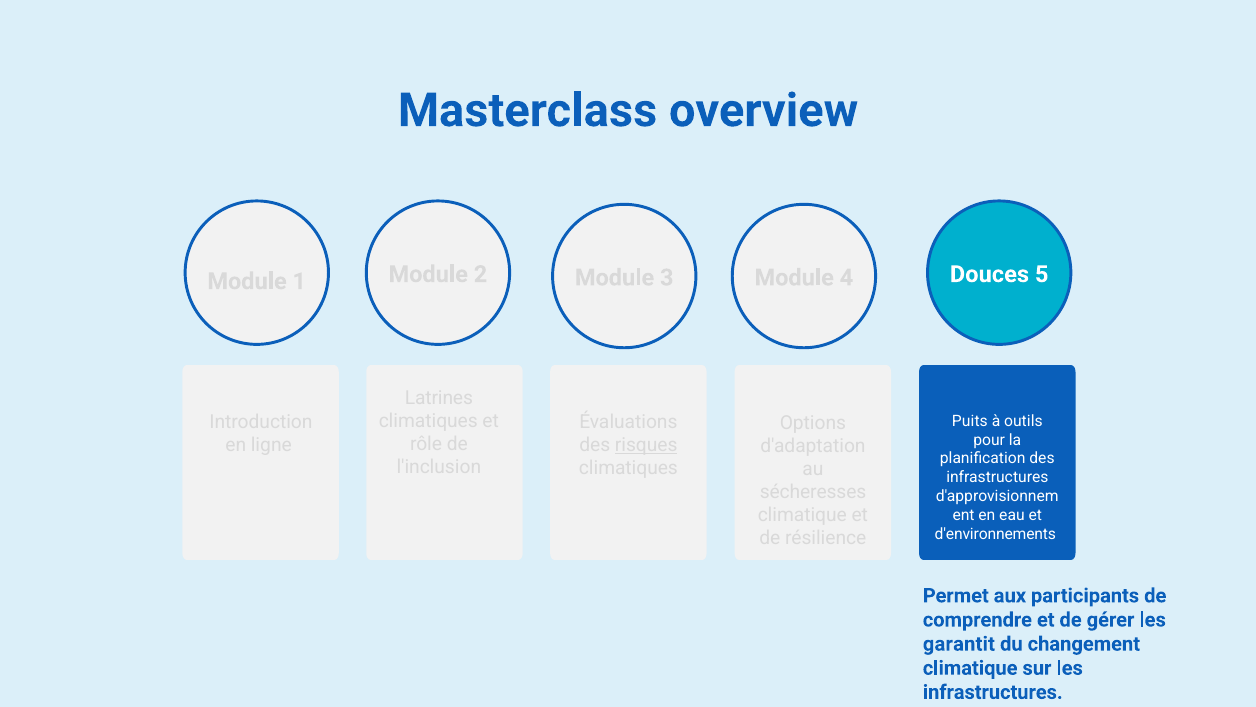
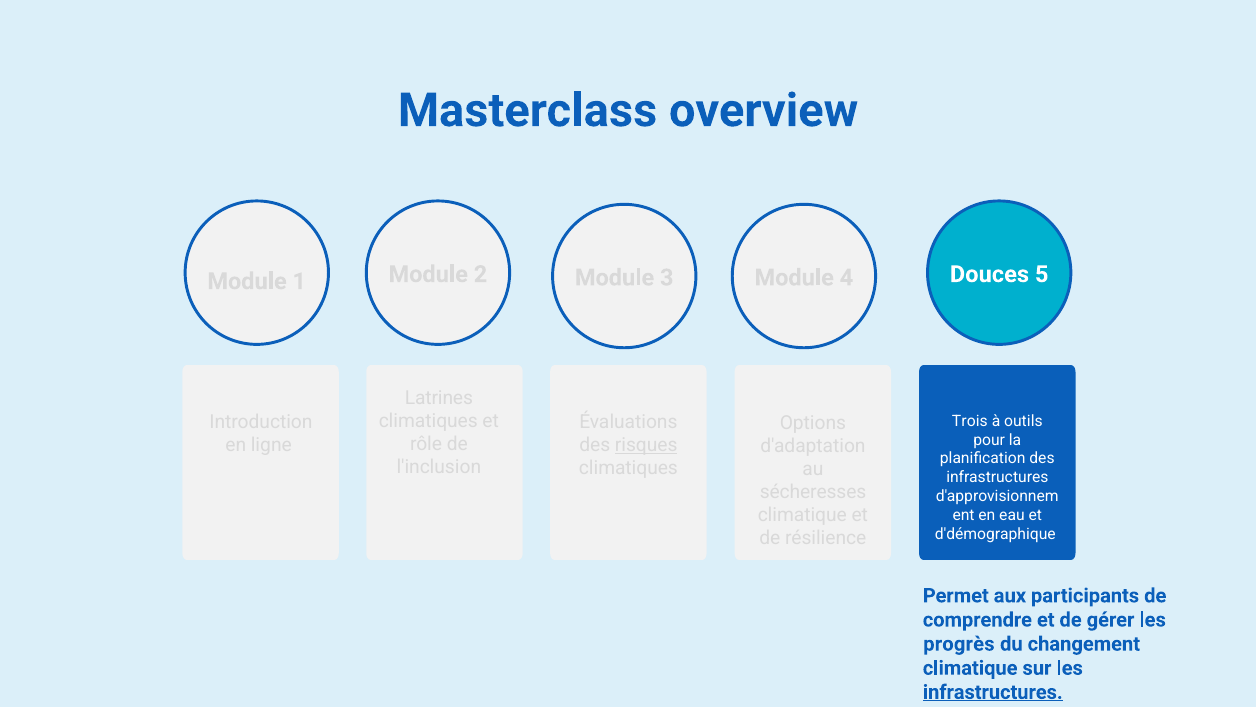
Puits: Puits -> Trois (970, 421)
d'environnements: d'environnements -> d'démographique (995, 534)
garantit: garantit -> progrès (959, 644)
infrastructures underline: none -> present (993, 692)
